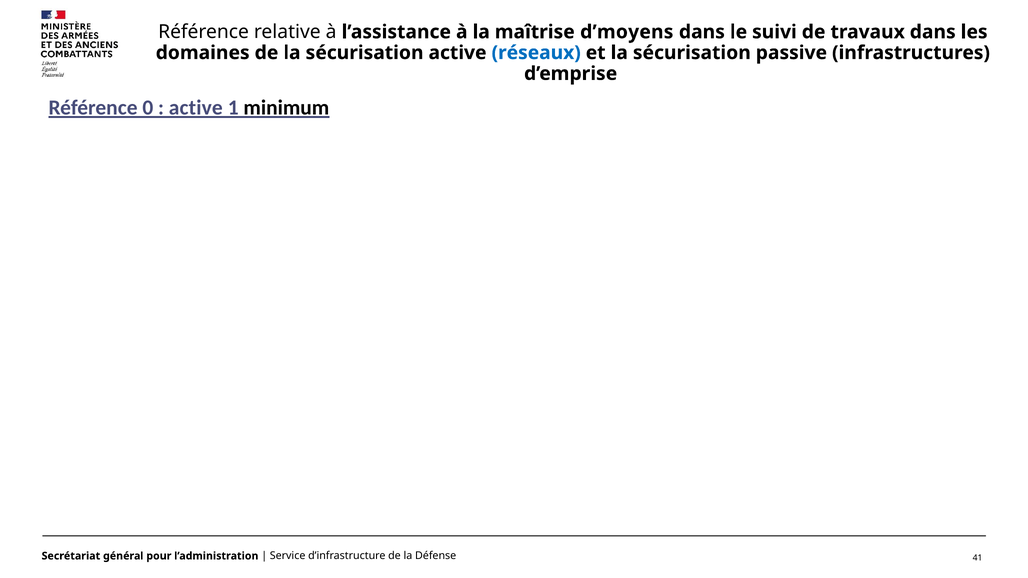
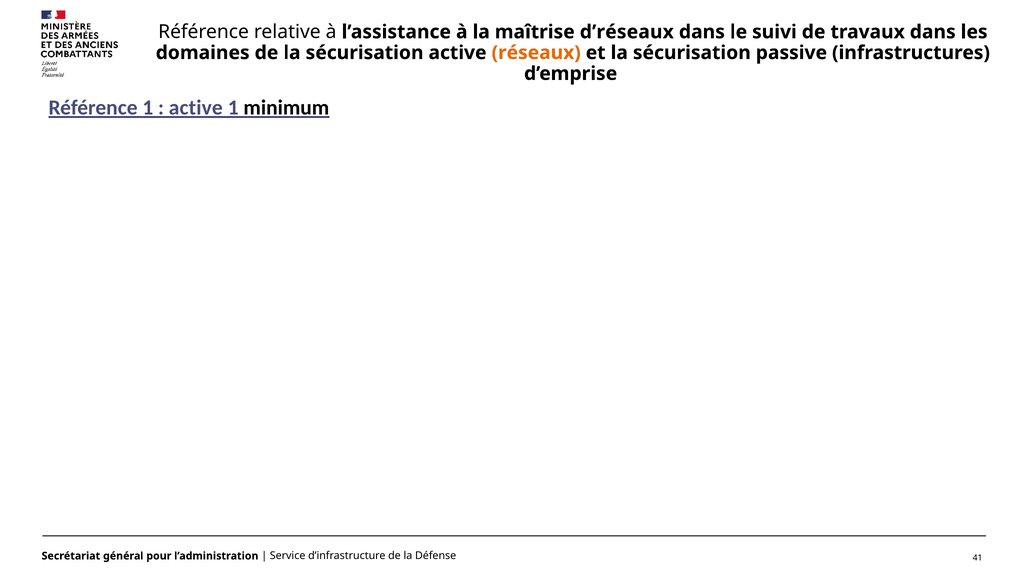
d’moyens: d’moyens -> d’réseaux (627, 32)
réseaux colour: blue -> orange (536, 53)
Référence 0: 0 -> 1 (148, 108)
